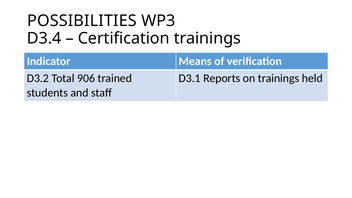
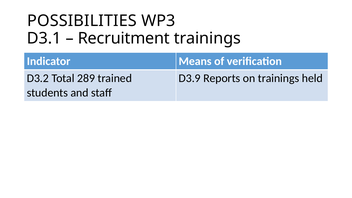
D3.4: D3.4 -> D3.1 (44, 38)
Certification: Certification -> Recruitment (124, 38)
906: 906 -> 289 (86, 78)
D3.1: D3.1 -> D3.9 (190, 78)
